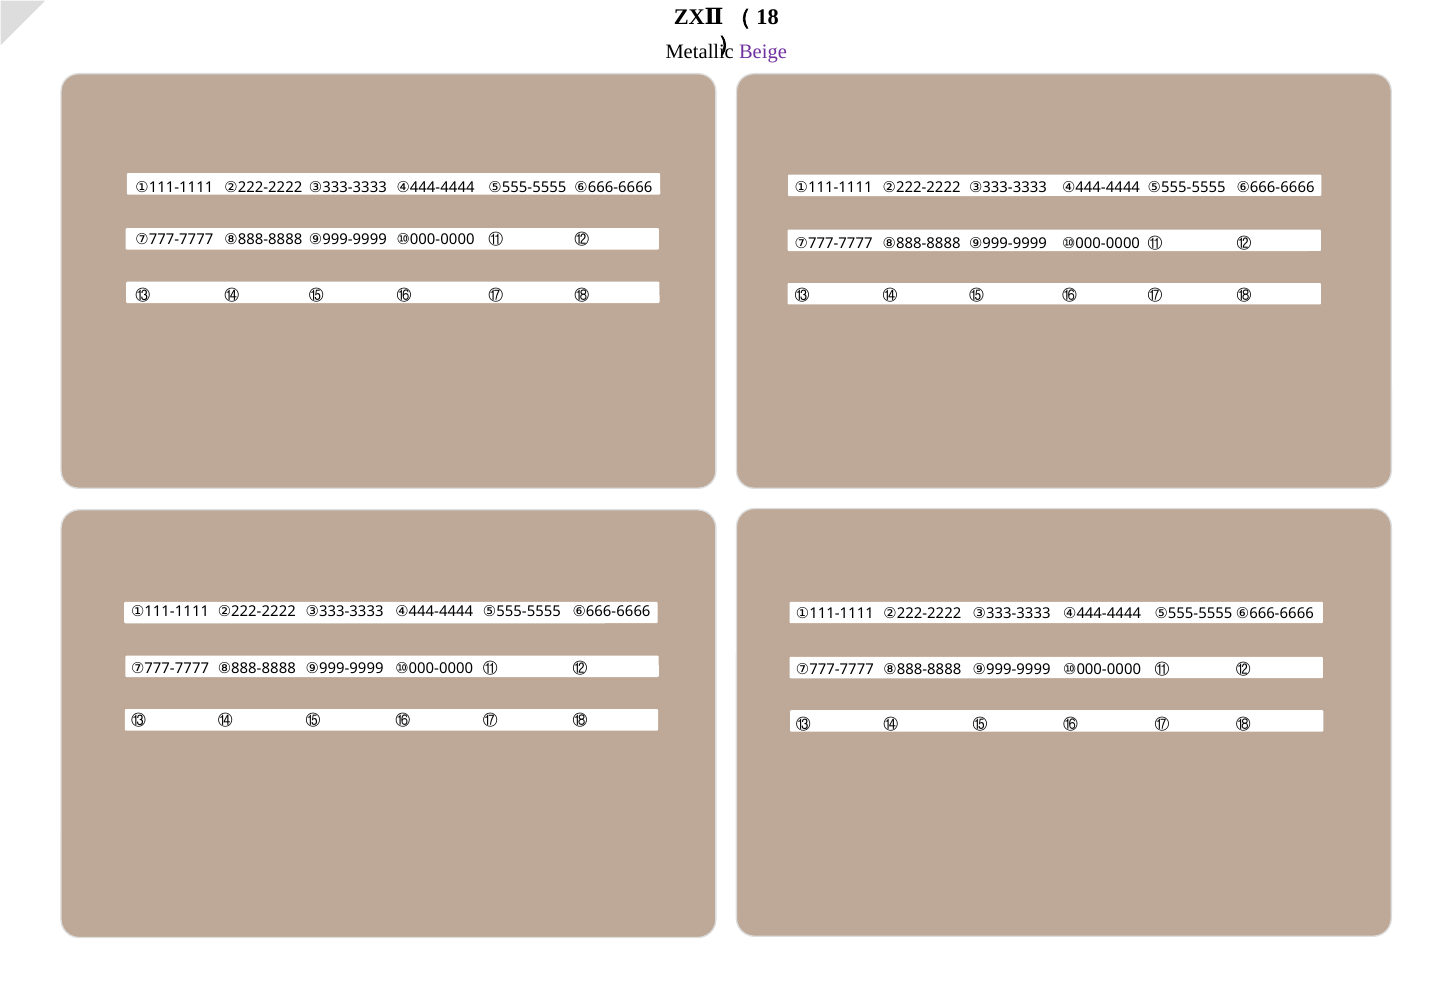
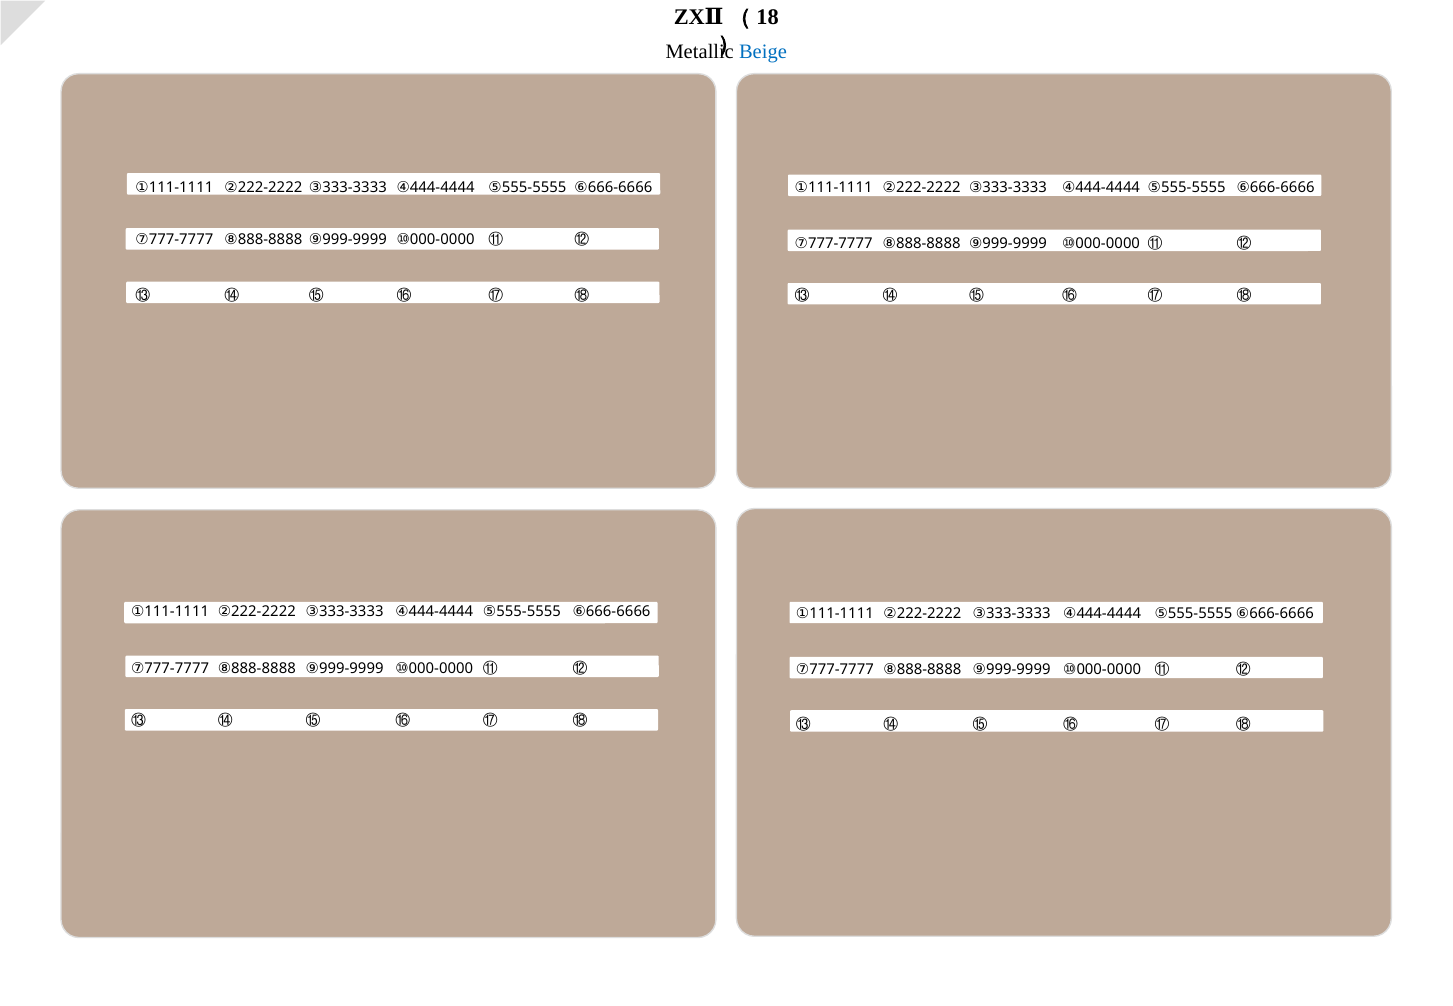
Beige colour: purple -> blue (763, 51)
